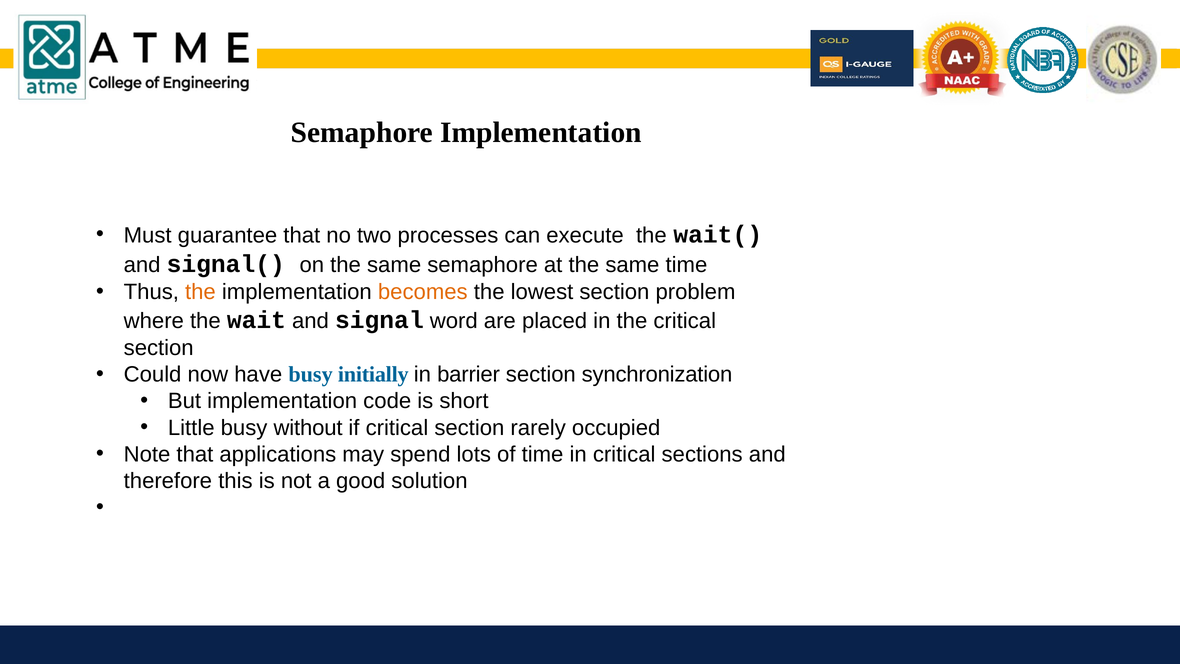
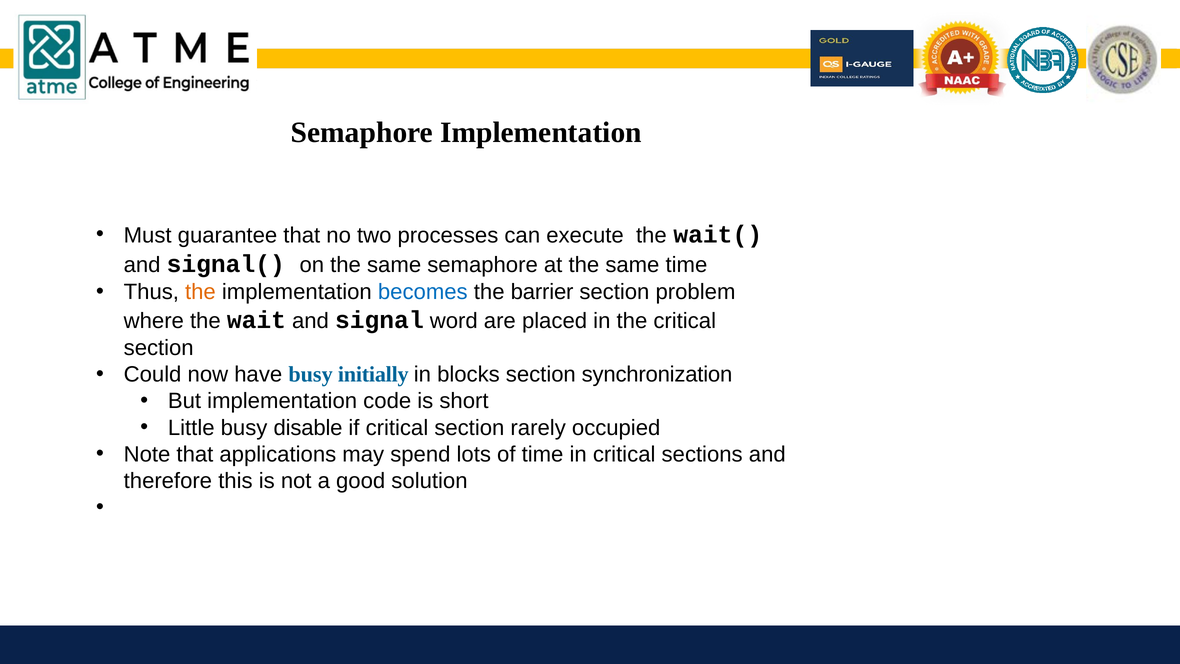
becomes colour: orange -> blue (423, 292)
lowest: lowest -> barrier (542, 292)
barrier: barrier -> blocks (468, 374)
without: without -> disable (308, 428)
